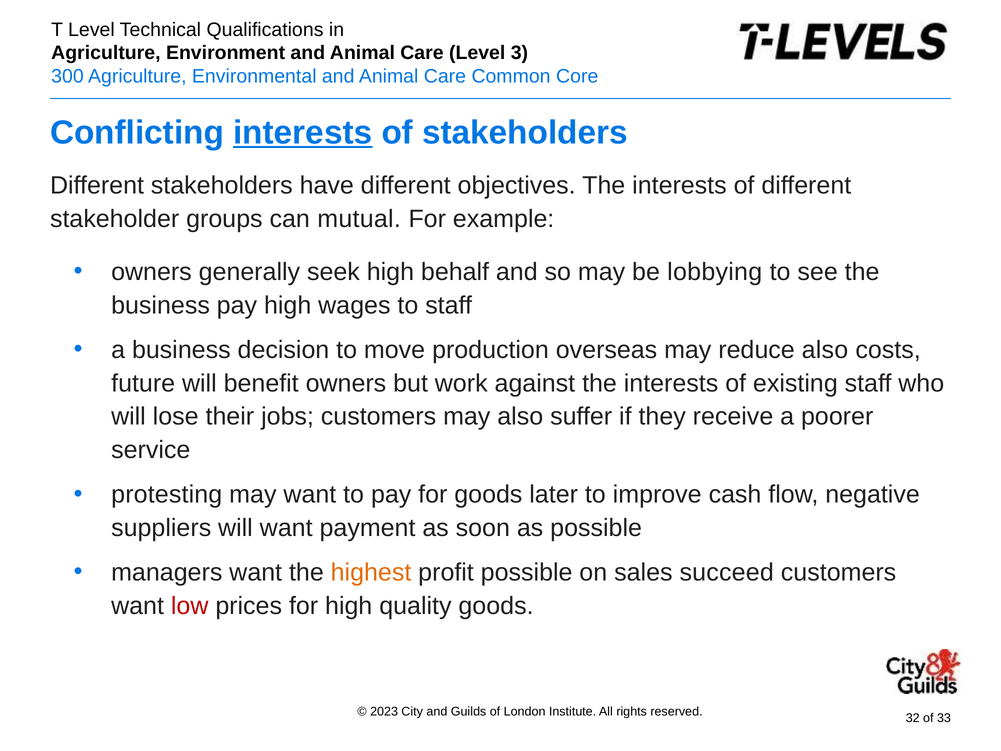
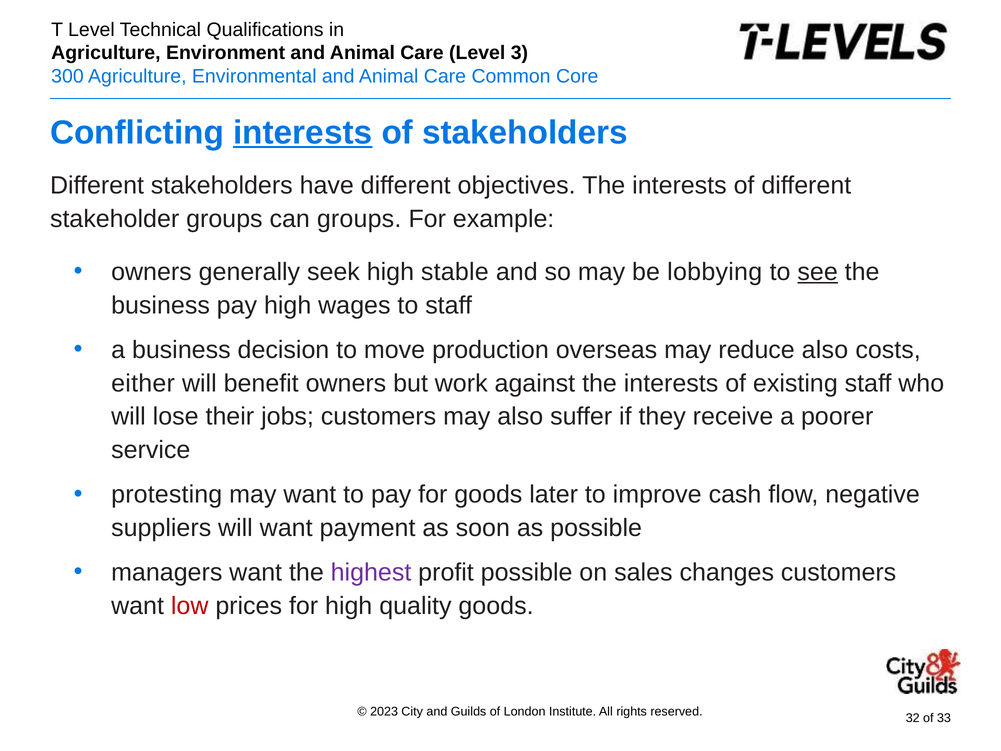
can mutual: mutual -> groups (359, 219)
behalf: behalf -> stable (455, 272)
see underline: none -> present (818, 272)
future: future -> either (143, 383)
highest colour: orange -> purple (371, 572)
succeed: succeed -> changes (727, 572)
